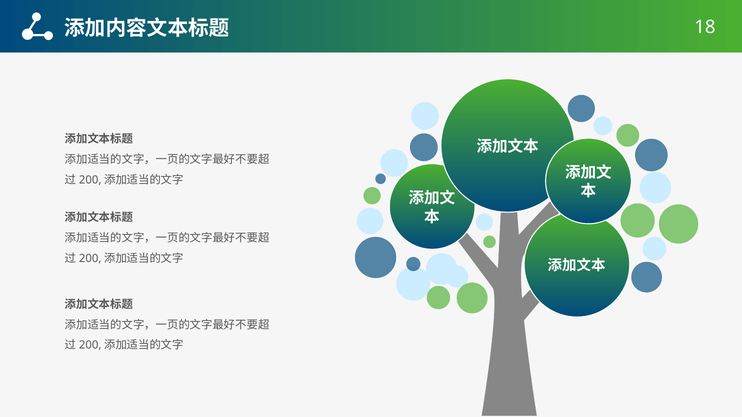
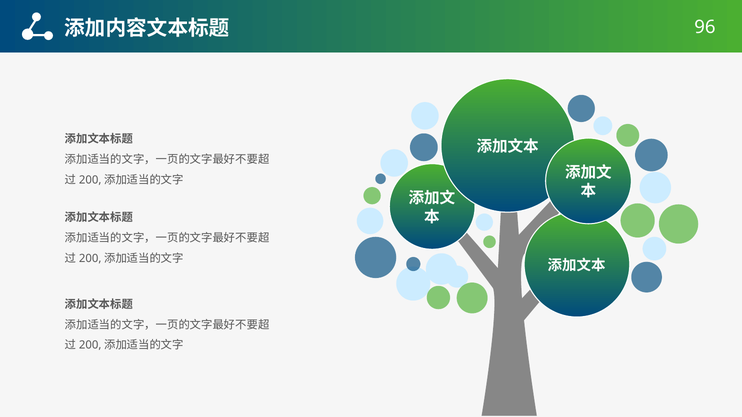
18: 18 -> 96 (705, 27)
